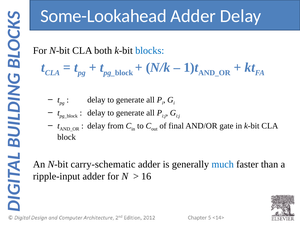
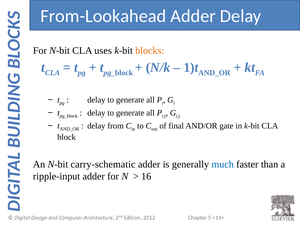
Some-Lookahead: Some-Lookahead -> From-Lookahead (103, 16)
both: both -> uses (103, 51)
blocks colour: blue -> orange (150, 51)
